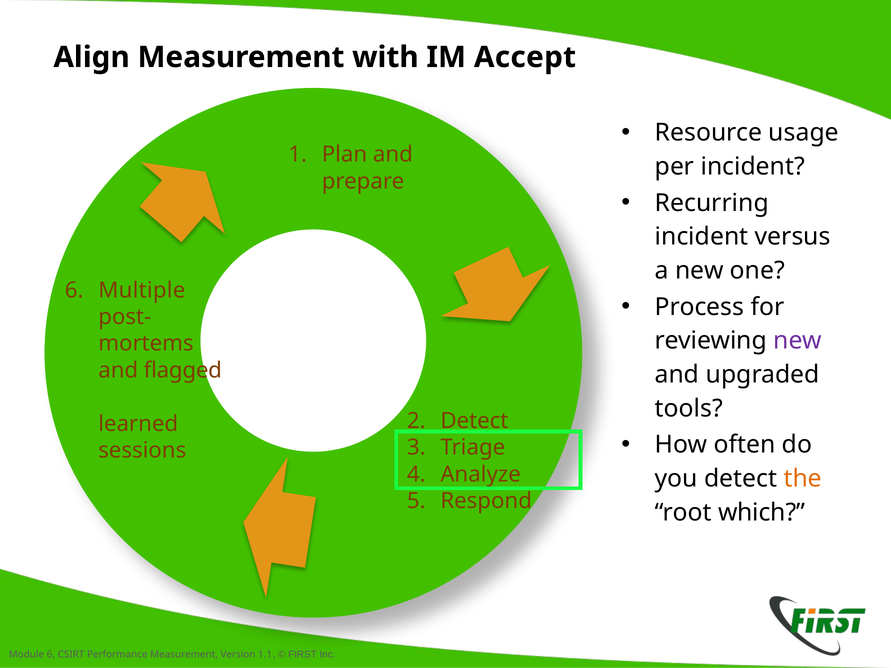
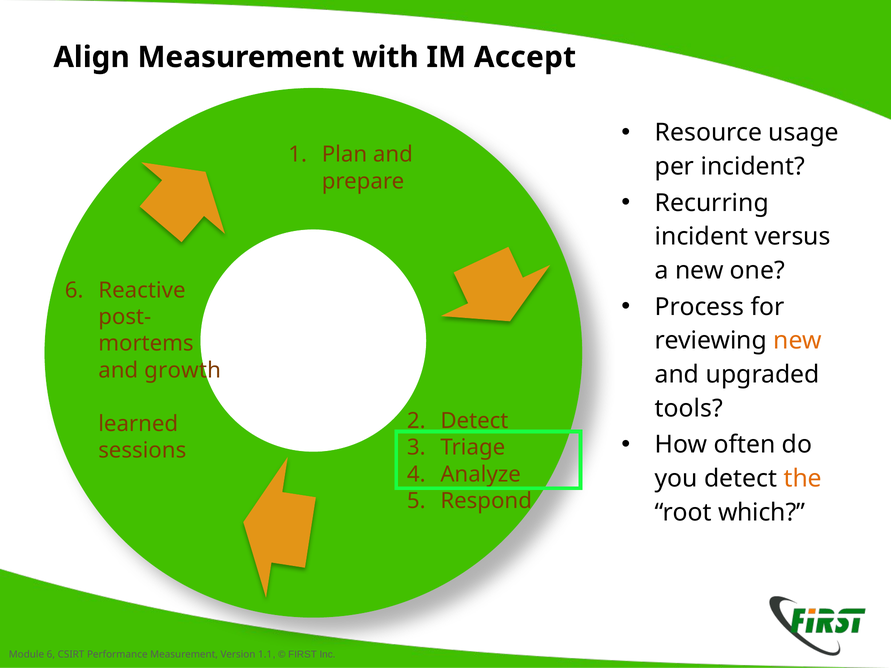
Multiple: Multiple -> Reactive (142, 290)
new colour: purple -> orange (798, 341)
flagged: flagged -> growth (183, 370)
